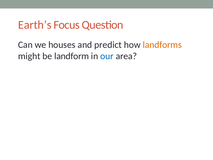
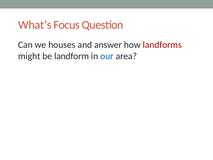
Earth’s: Earth’s -> What’s (35, 25)
predict: predict -> answer (108, 45)
landforms colour: orange -> red (162, 45)
